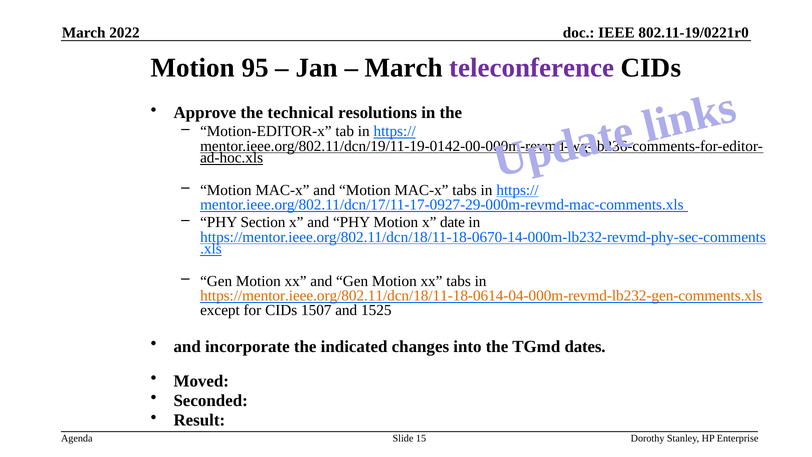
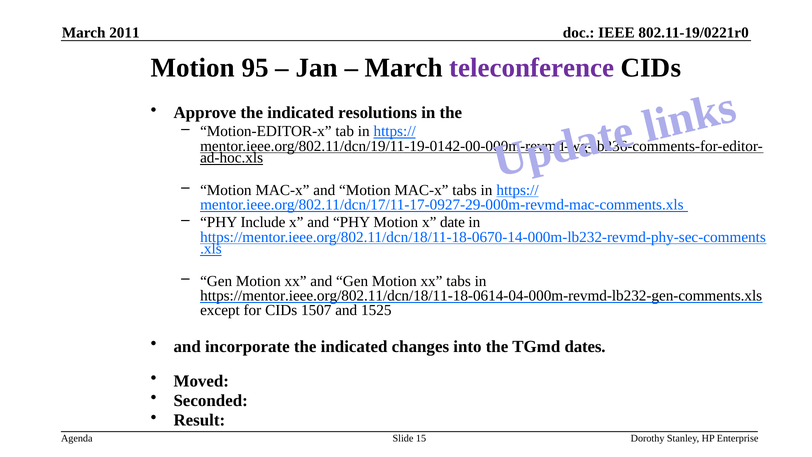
2022: 2022 -> 2011 (124, 32)
Approve the technical: technical -> indicated (301, 113)
Section: Section -> Include (263, 222)
https://mentor.ieee.org/802.11/dcn/18/11-18-0614-04-000m-revmd-lb232-gen-comments.xls colour: orange -> black (481, 296)
